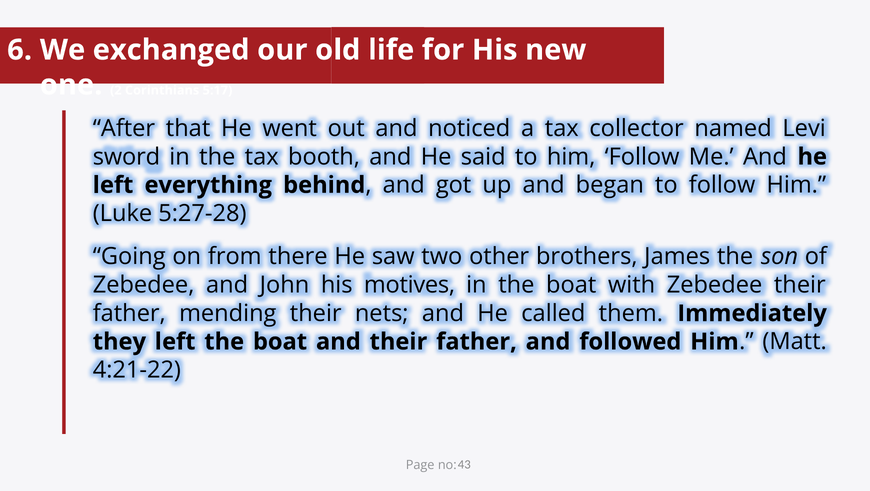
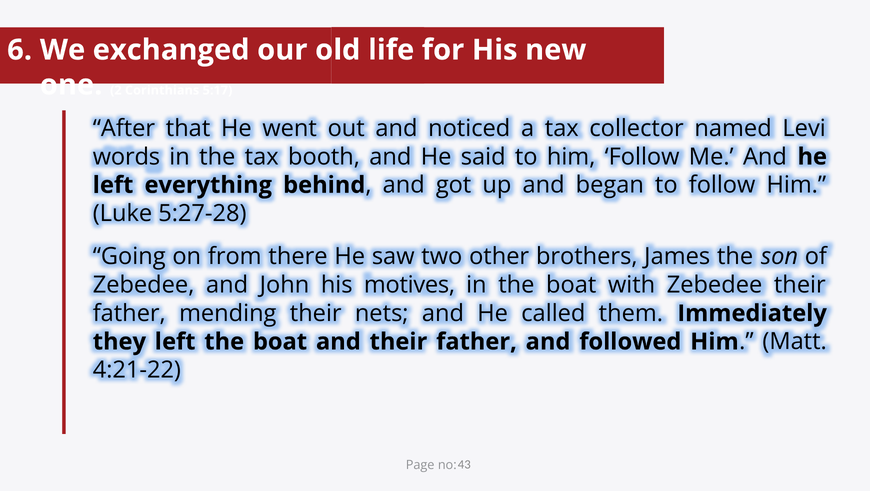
sword: sword -> words (126, 157)
